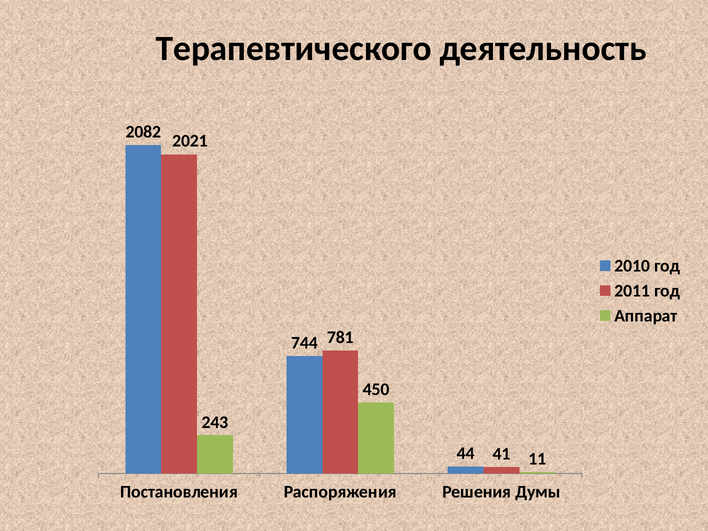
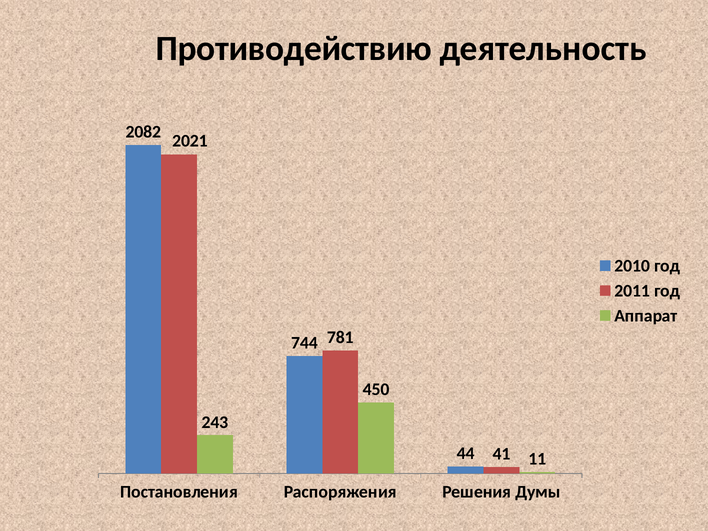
Терапевтического: Терапевтического -> Противодействию (294, 48)
